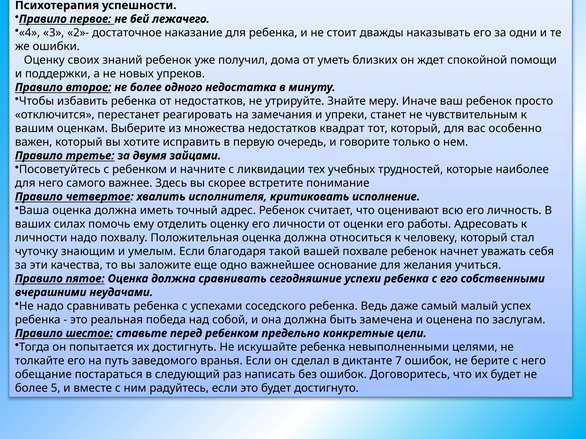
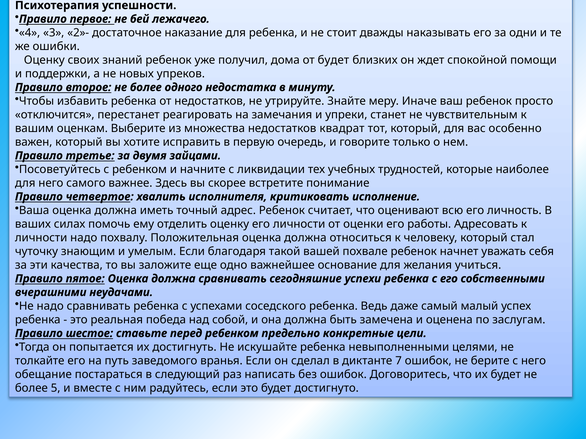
от уметь: уметь -> будет (333, 60)
